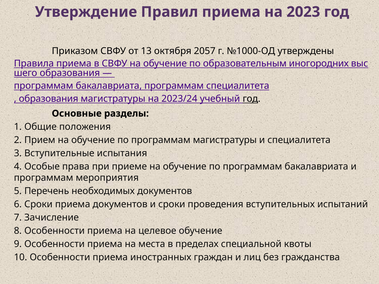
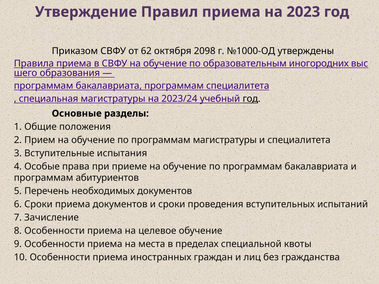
13: 13 -> 62 (146, 51)
2057: 2057 -> 2098 (205, 51)
образования: образования -> специальная (49, 99)
мероприятия: мероприятия -> абитуриентов (107, 178)
